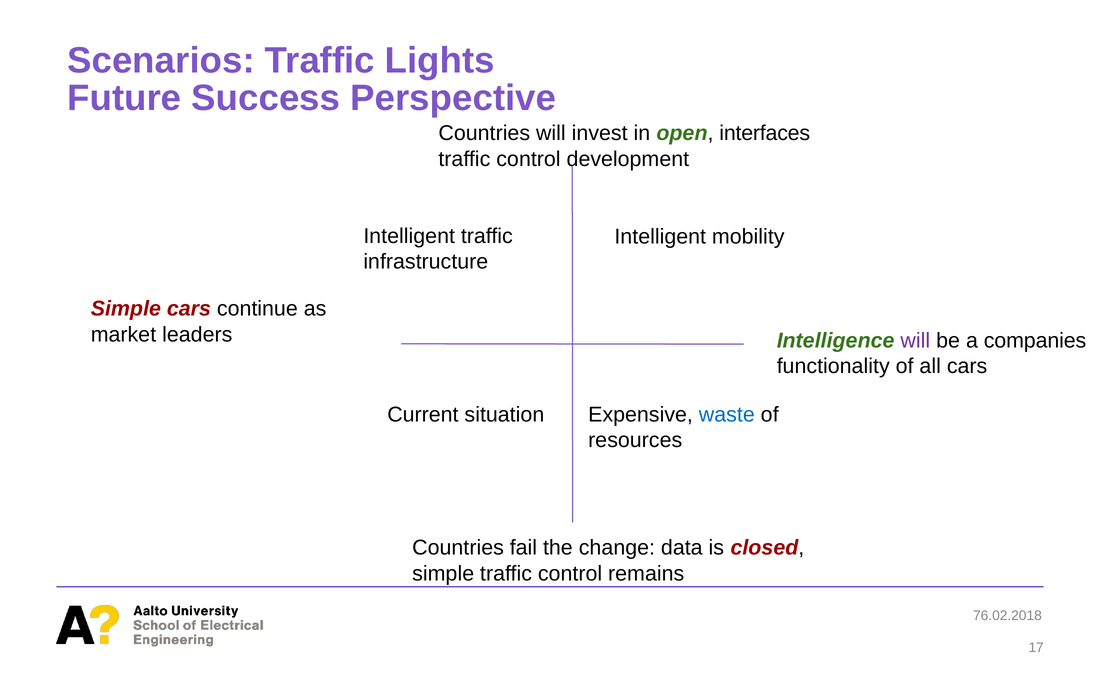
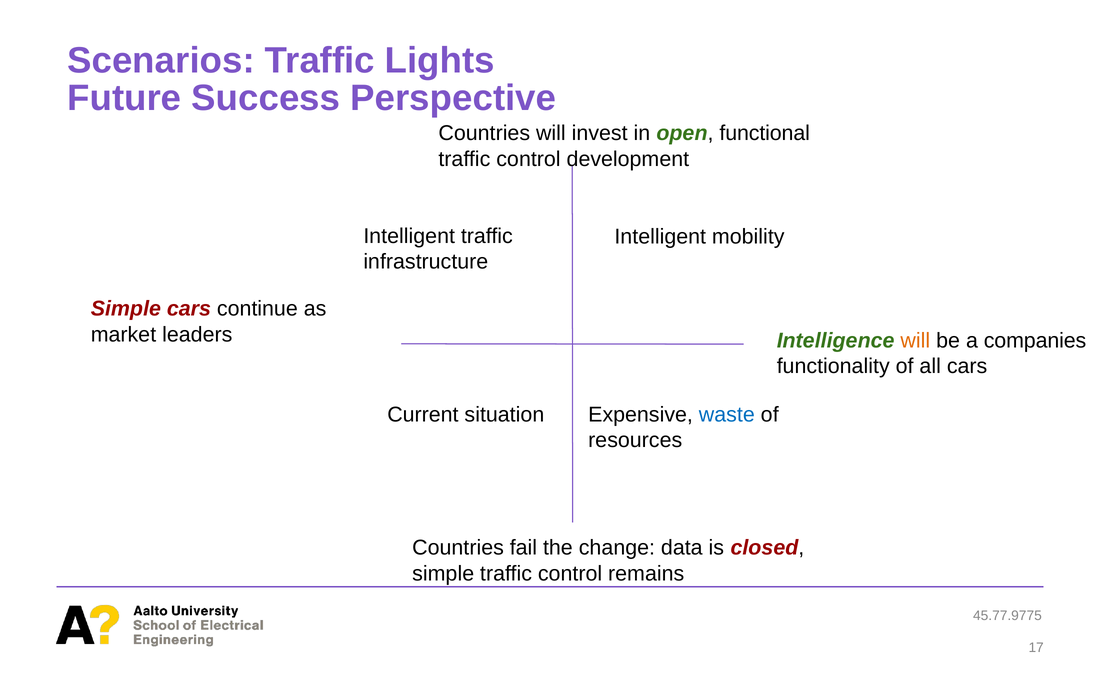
interfaces: interfaces -> functional (765, 133)
will colour: purple -> orange (915, 340)
76.02.2018: 76.02.2018 -> 45.77.9775 (1007, 615)
